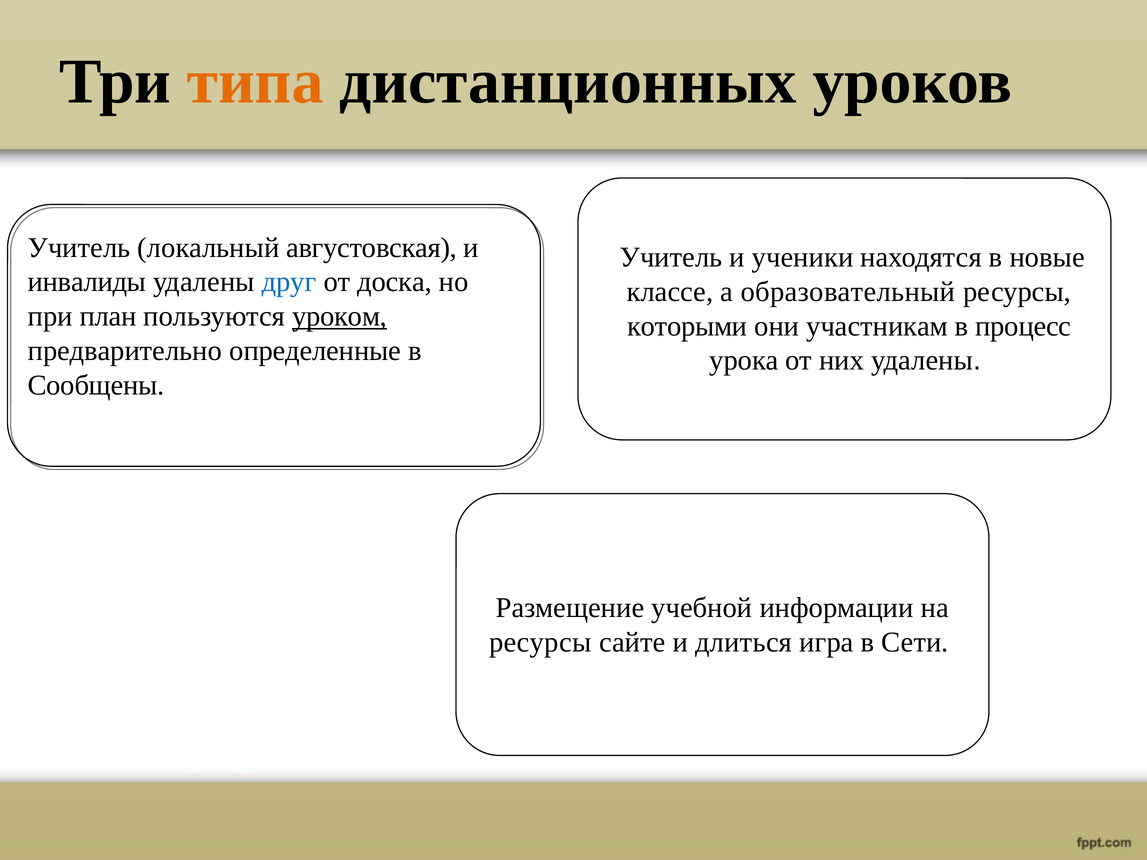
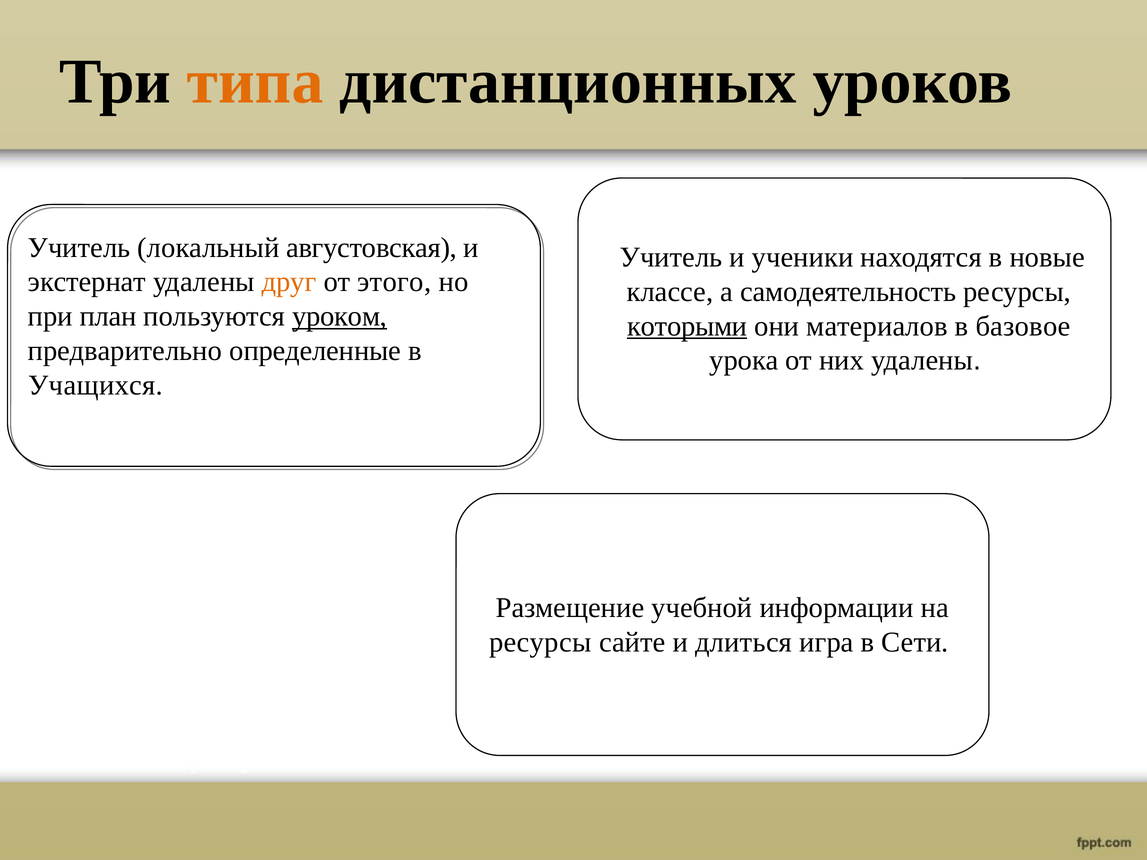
инвалиды: инвалиды -> экстернат (87, 282)
друг colour: blue -> orange (289, 282)
доска: доска -> этого (394, 282)
образовательный: образовательный -> самодеятельность (848, 292)
которыми underline: none -> present (687, 326)
участникам: участникам -> материалов (877, 326)
процесс: процесс -> базовое (1023, 326)
Сообщены: Сообщены -> Учащихся (96, 385)
